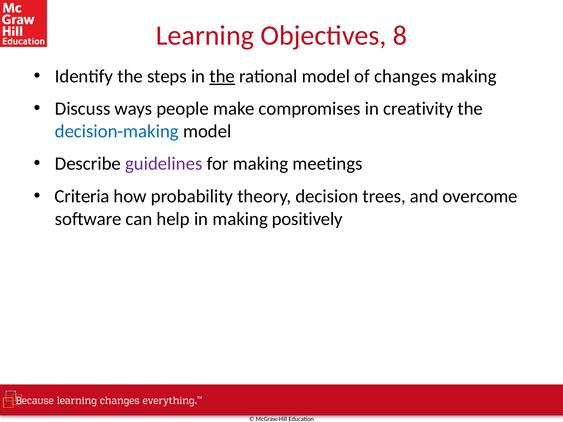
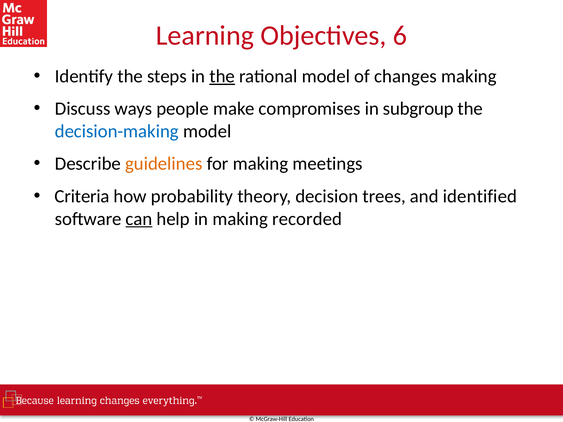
8: 8 -> 6 (400, 36)
creativity: creativity -> subgroup (418, 109)
guidelines colour: purple -> orange (164, 164)
overcome: overcome -> identified (480, 196)
can underline: none -> present (139, 219)
positively: positively -> recorded (307, 219)
